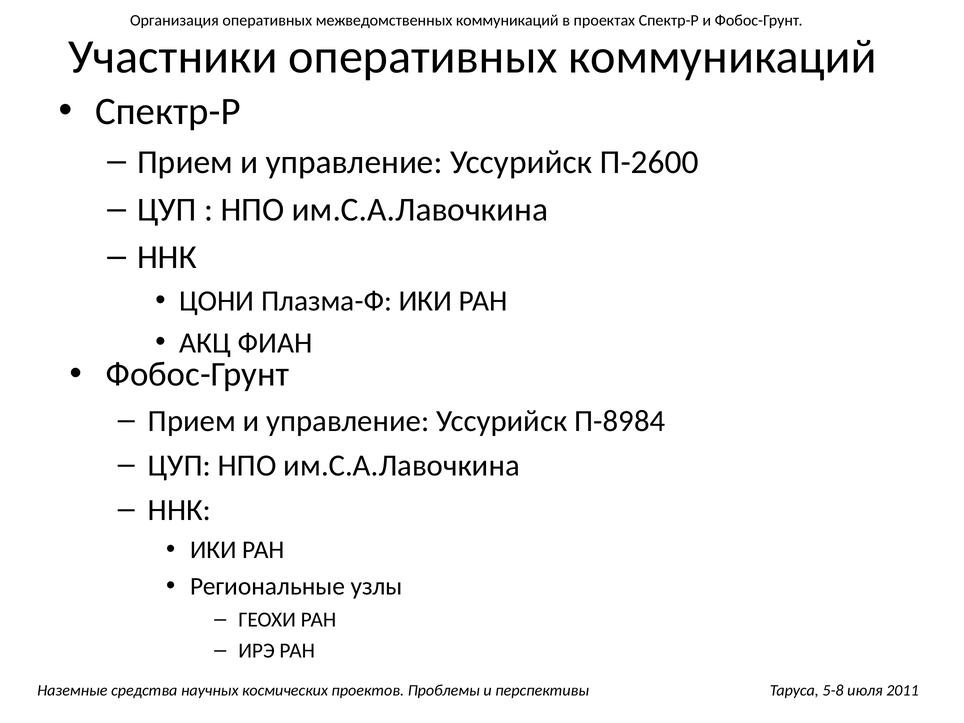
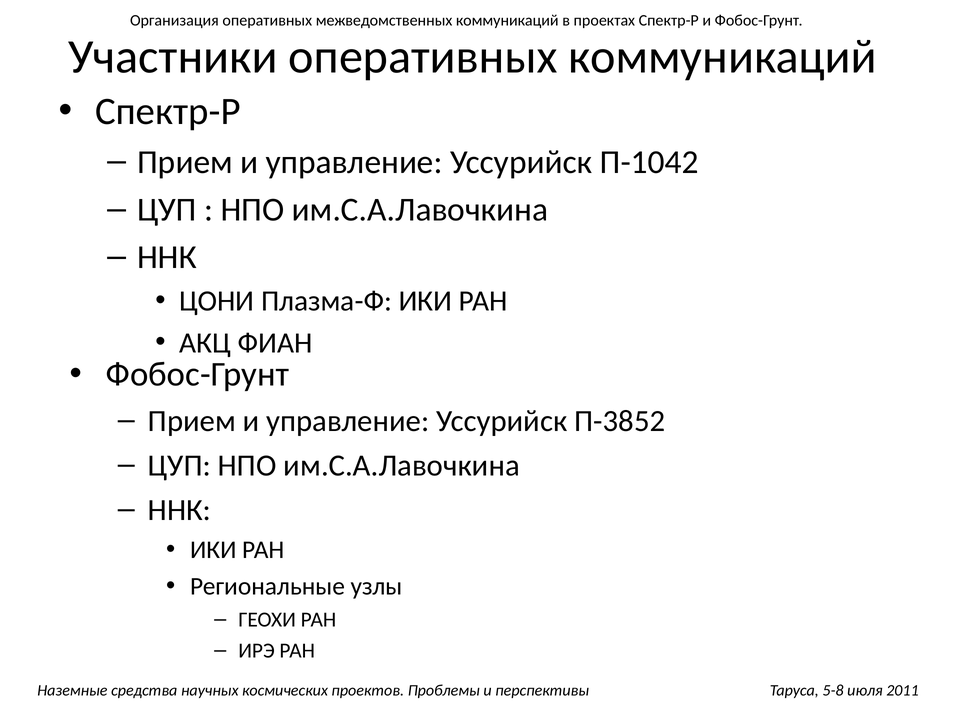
П-2600: П-2600 -> П-1042 (649, 162)
П-8984: П-8984 -> П-3852 (620, 421)
